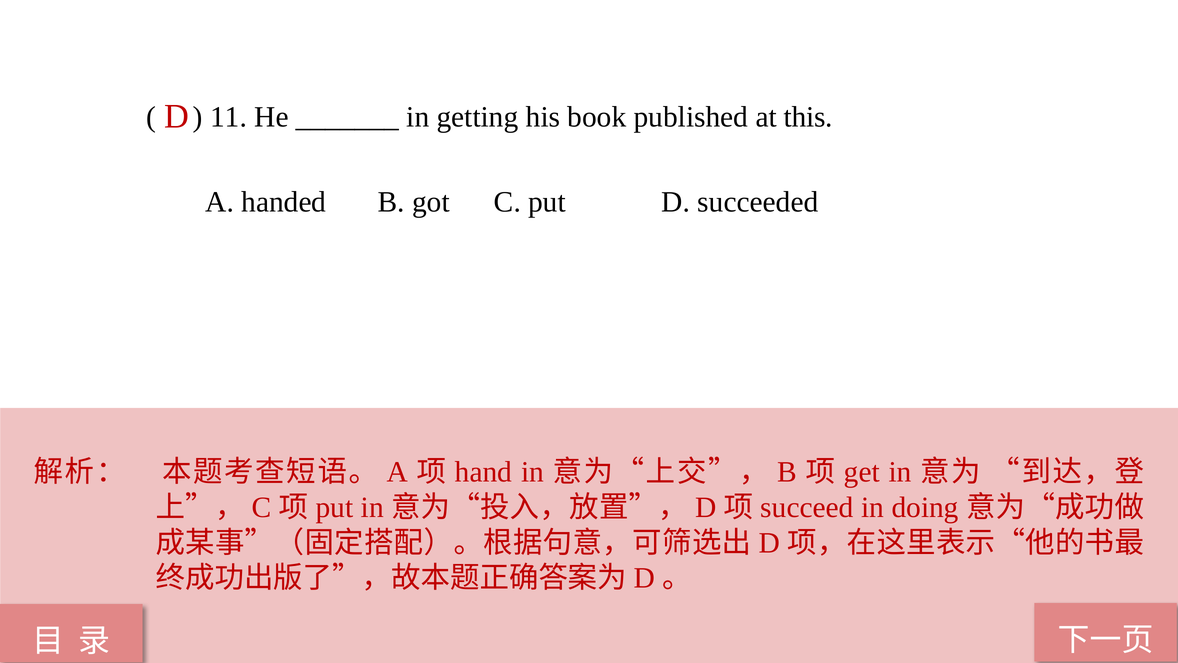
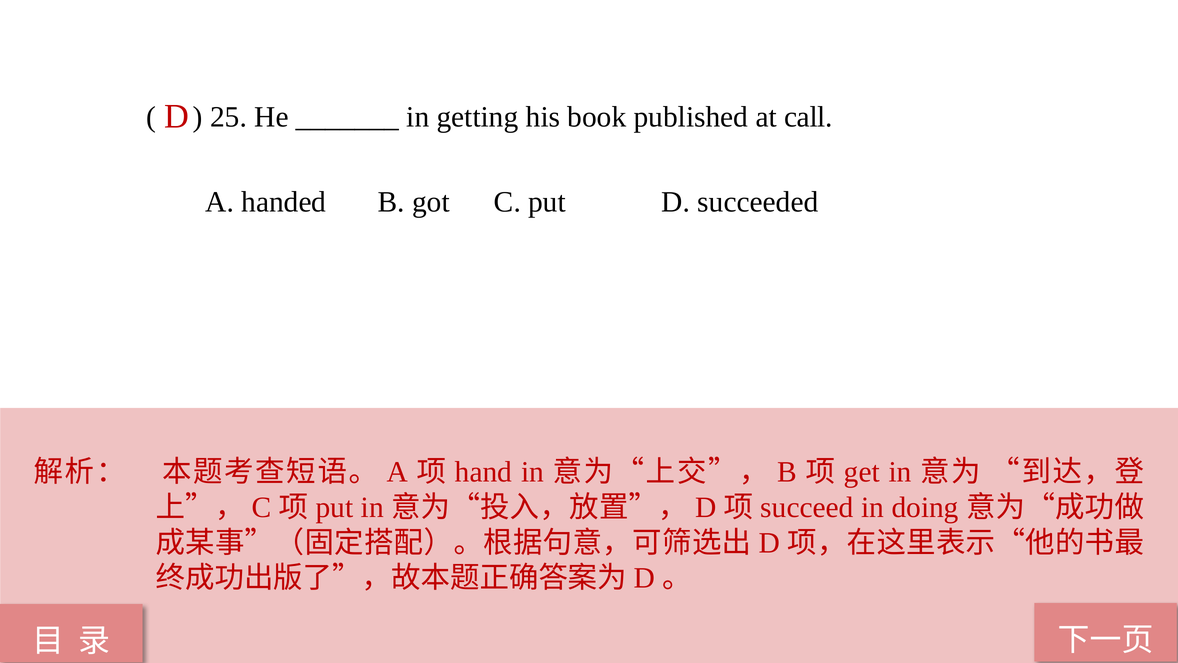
11: 11 -> 25 (229, 117)
this: this -> call (808, 117)
